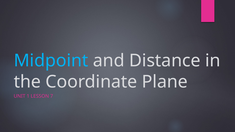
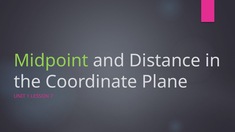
Midpoint colour: light blue -> light green (51, 61)
